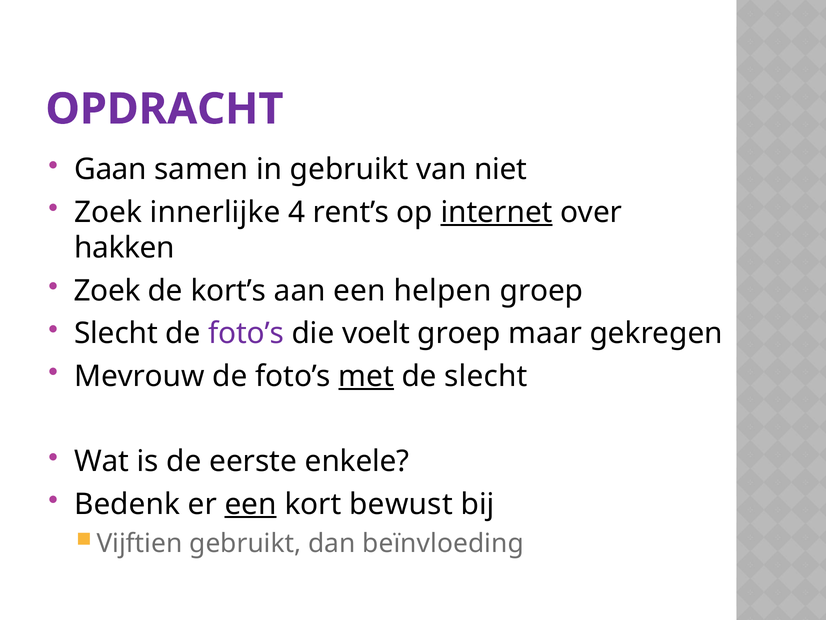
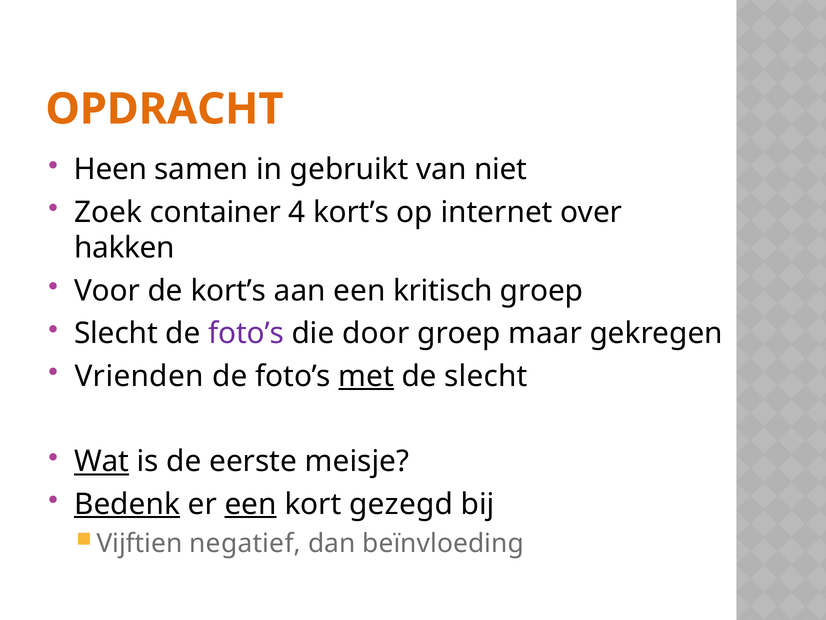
OPDRACHT colour: purple -> orange (164, 109)
Gaan: Gaan -> Heen (110, 169)
innerlijke: innerlijke -> container (215, 212)
4 rent’s: rent’s -> kort’s (351, 212)
internet underline: present -> none (497, 212)
Zoek: Zoek -> Voor (107, 291)
helpen: helpen -> kritisch (443, 291)
voelt: voelt -> door (376, 333)
Mevrouw: Mevrouw -> Vrienden (139, 376)
Wat underline: none -> present (102, 461)
enkele: enkele -> meisje (357, 461)
Bedenk underline: none -> present (127, 504)
bewust: bewust -> gezegd (401, 504)
Vijftien gebruikt: gebruikt -> negatief (245, 543)
